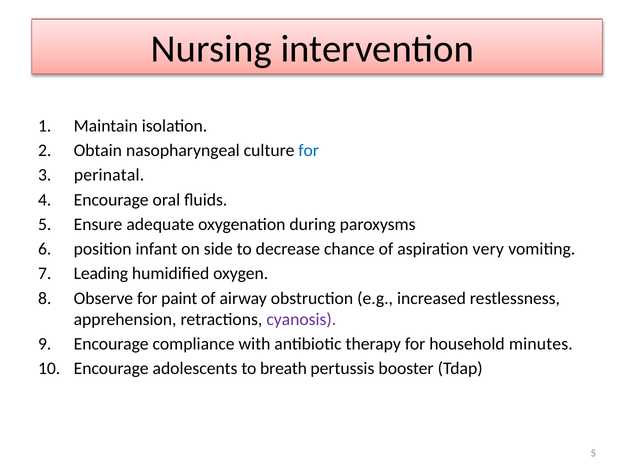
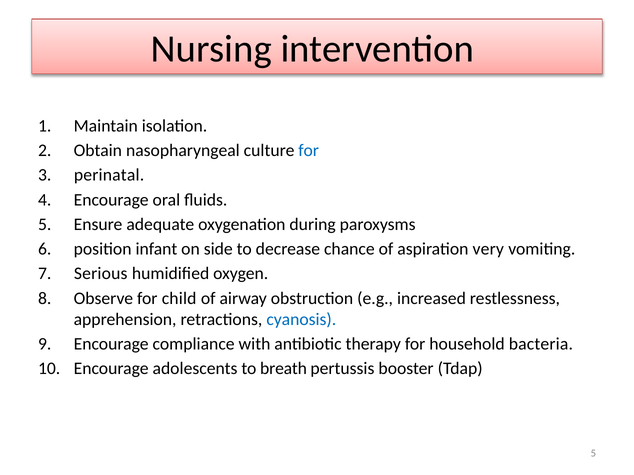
Leading: Leading -> Serious (101, 274)
paint: paint -> child (179, 299)
cyanosis colour: purple -> blue (301, 320)
minutes: minutes -> bacteria (541, 344)
